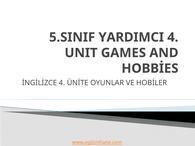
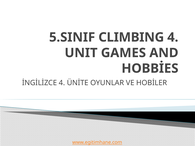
YARDIMCI: YARDIMCI -> CLIMBING (131, 37)
